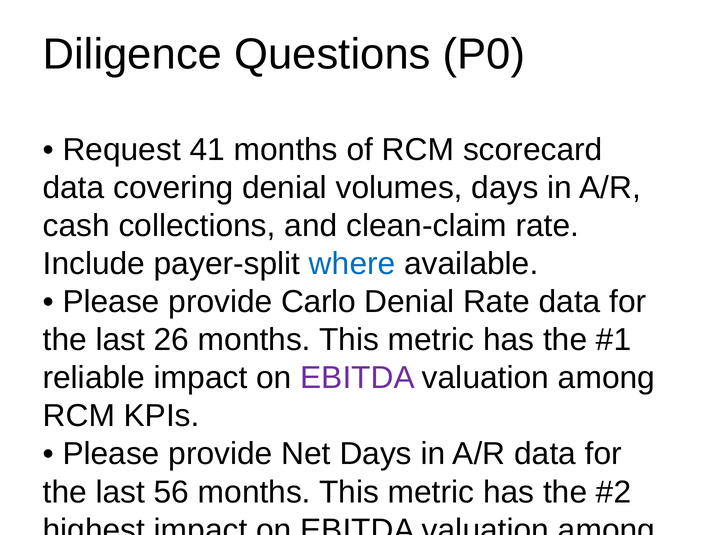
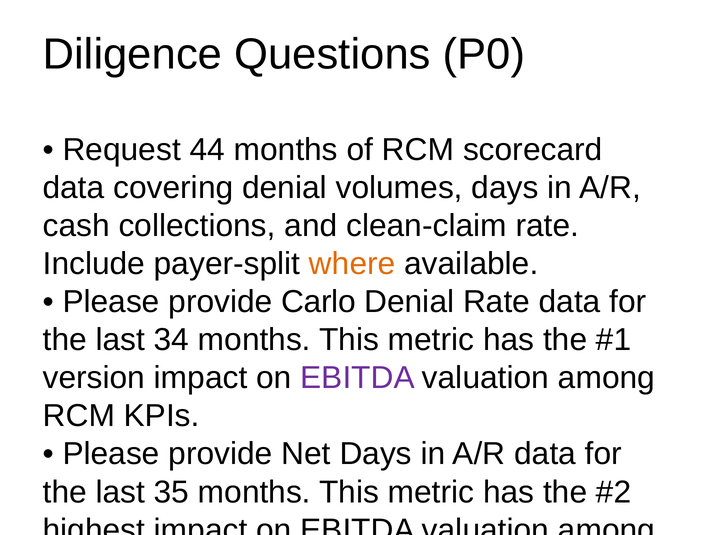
41: 41 -> 44 (207, 150)
where colour: blue -> orange (352, 264)
26: 26 -> 34 (171, 340)
reliable: reliable -> version (94, 378)
56: 56 -> 35 (171, 493)
